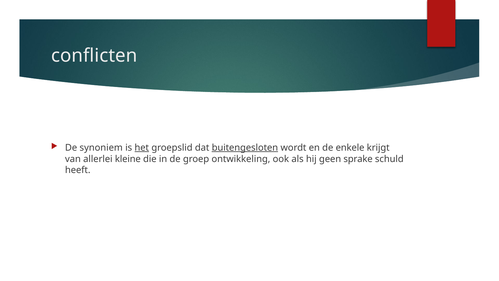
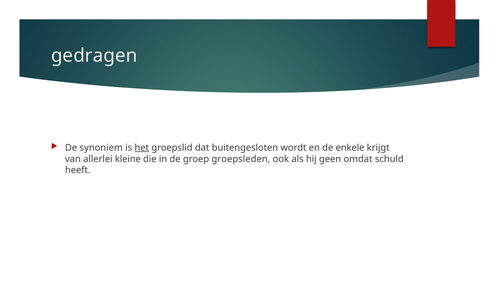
conflicten: conflicten -> gedragen (94, 56)
buitengesloten underline: present -> none (245, 148)
ontwikkeling: ontwikkeling -> groepsleden (241, 159)
sprake: sprake -> omdat (358, 159)
